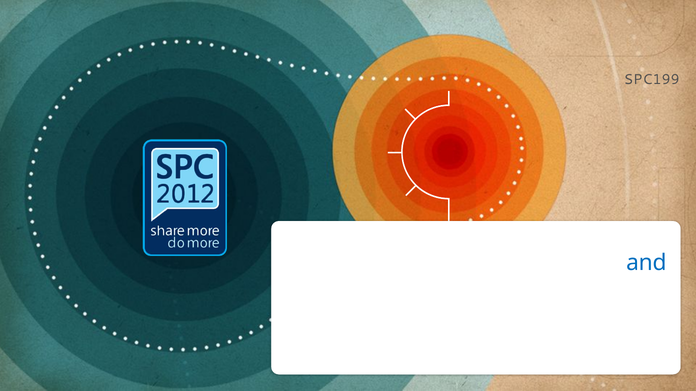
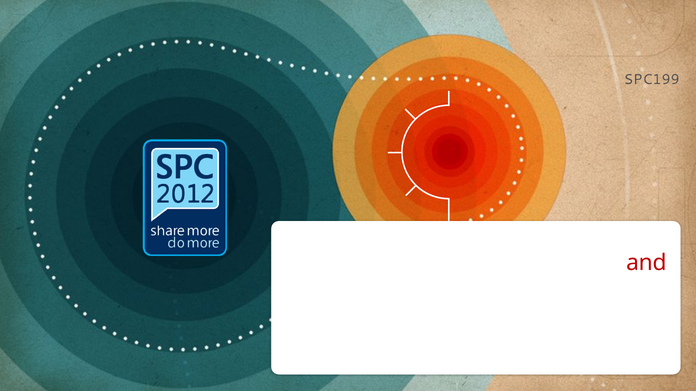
and colour: blue -> red (646, 263)
